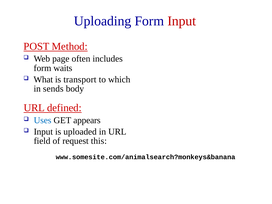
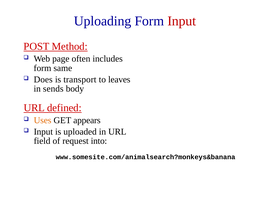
waits: waits -> same (63, 68)
What: What -> Does (43, 80)
which: which -> leaves (119, 80)
Uses colour: blue -> orange (43, 120)
this: this -> into (99, 141)
